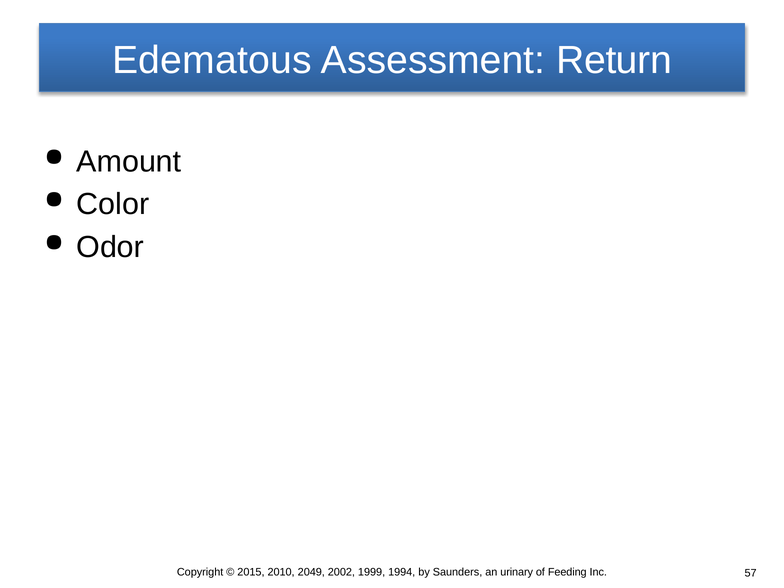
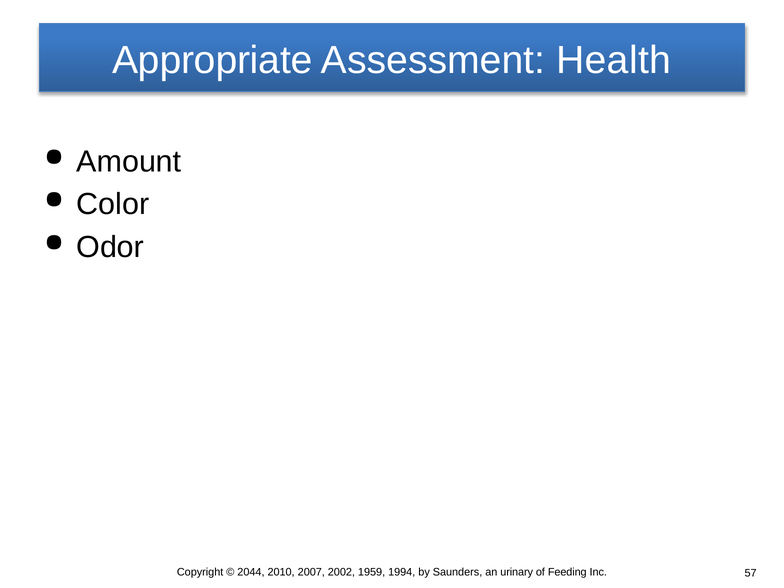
Edematous: Edematous -> Appropriate (212, 60)
Return: Return -> Health (614, 60)
2015: 2015 -> 2044 (251, 572)
2049: 2049 -> 2007 (311, 572)
1999: 1999 -> 1959 (372, 572)
